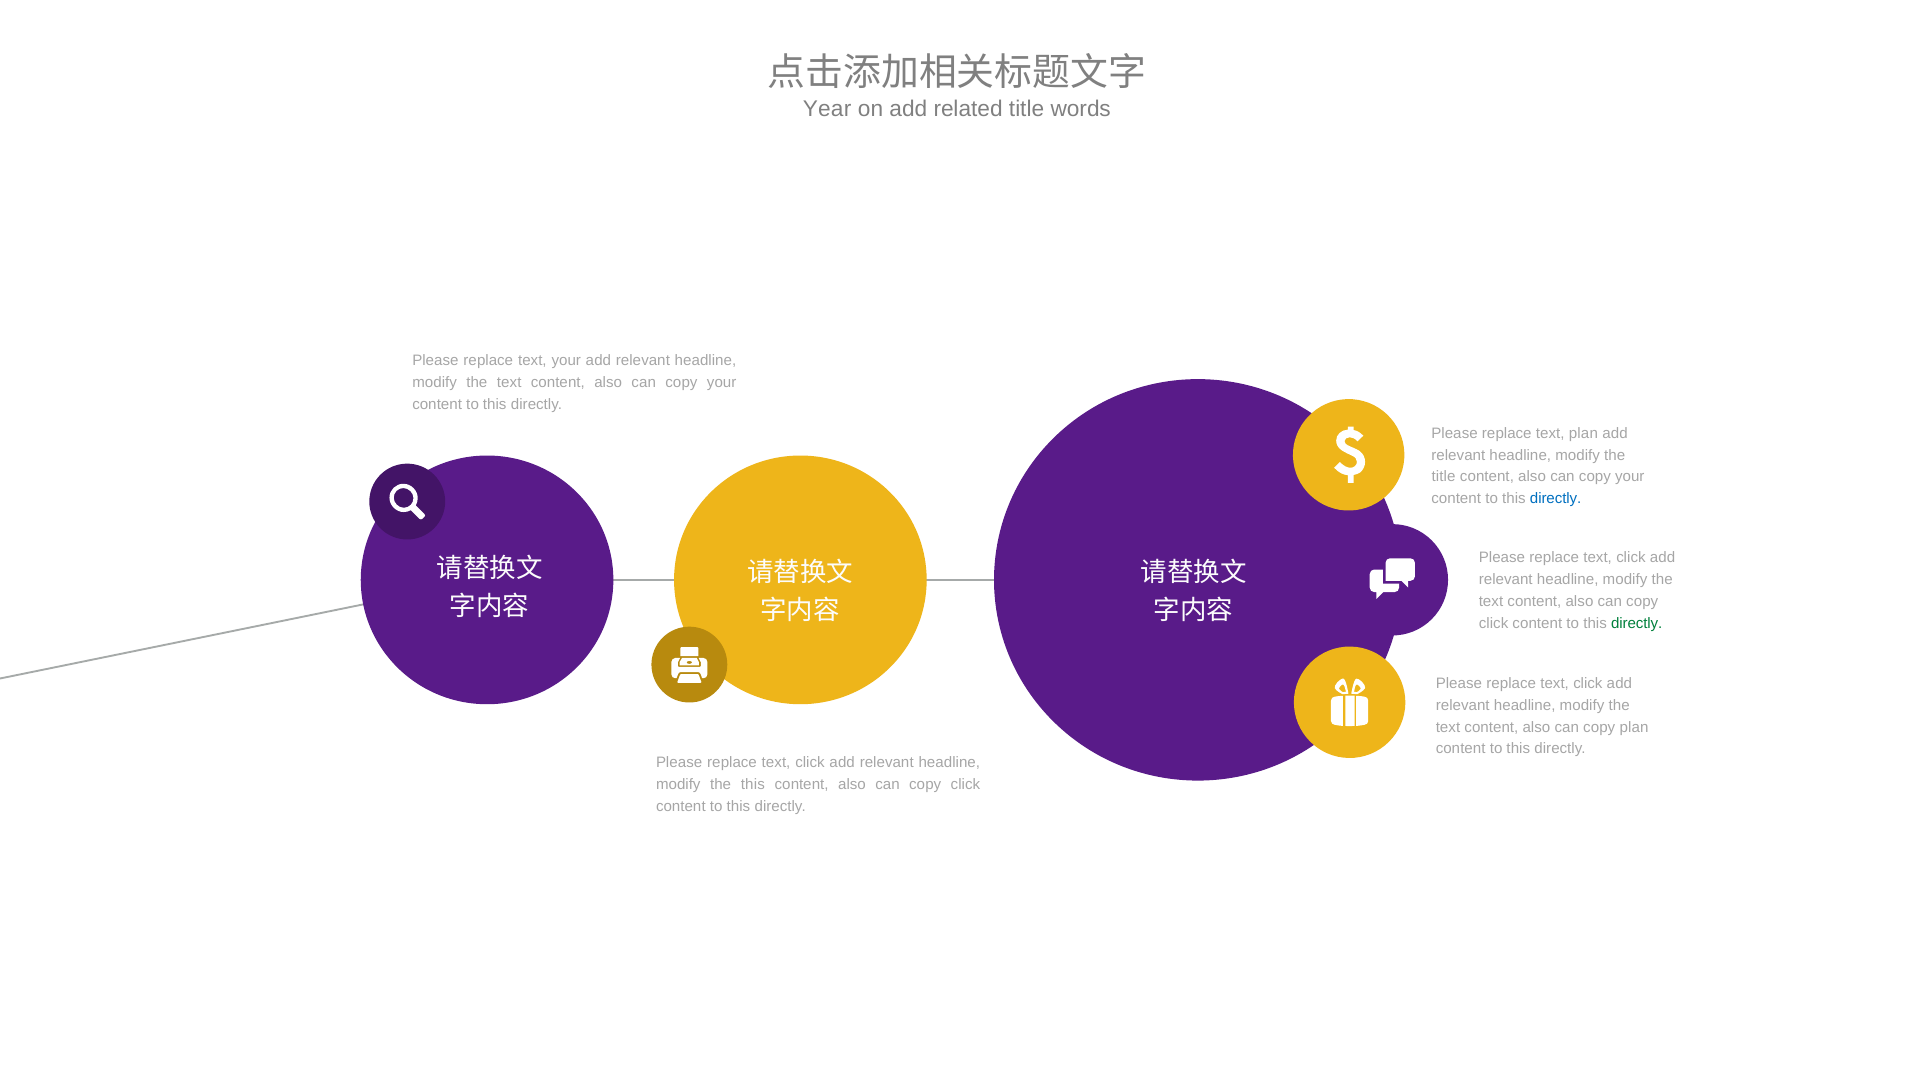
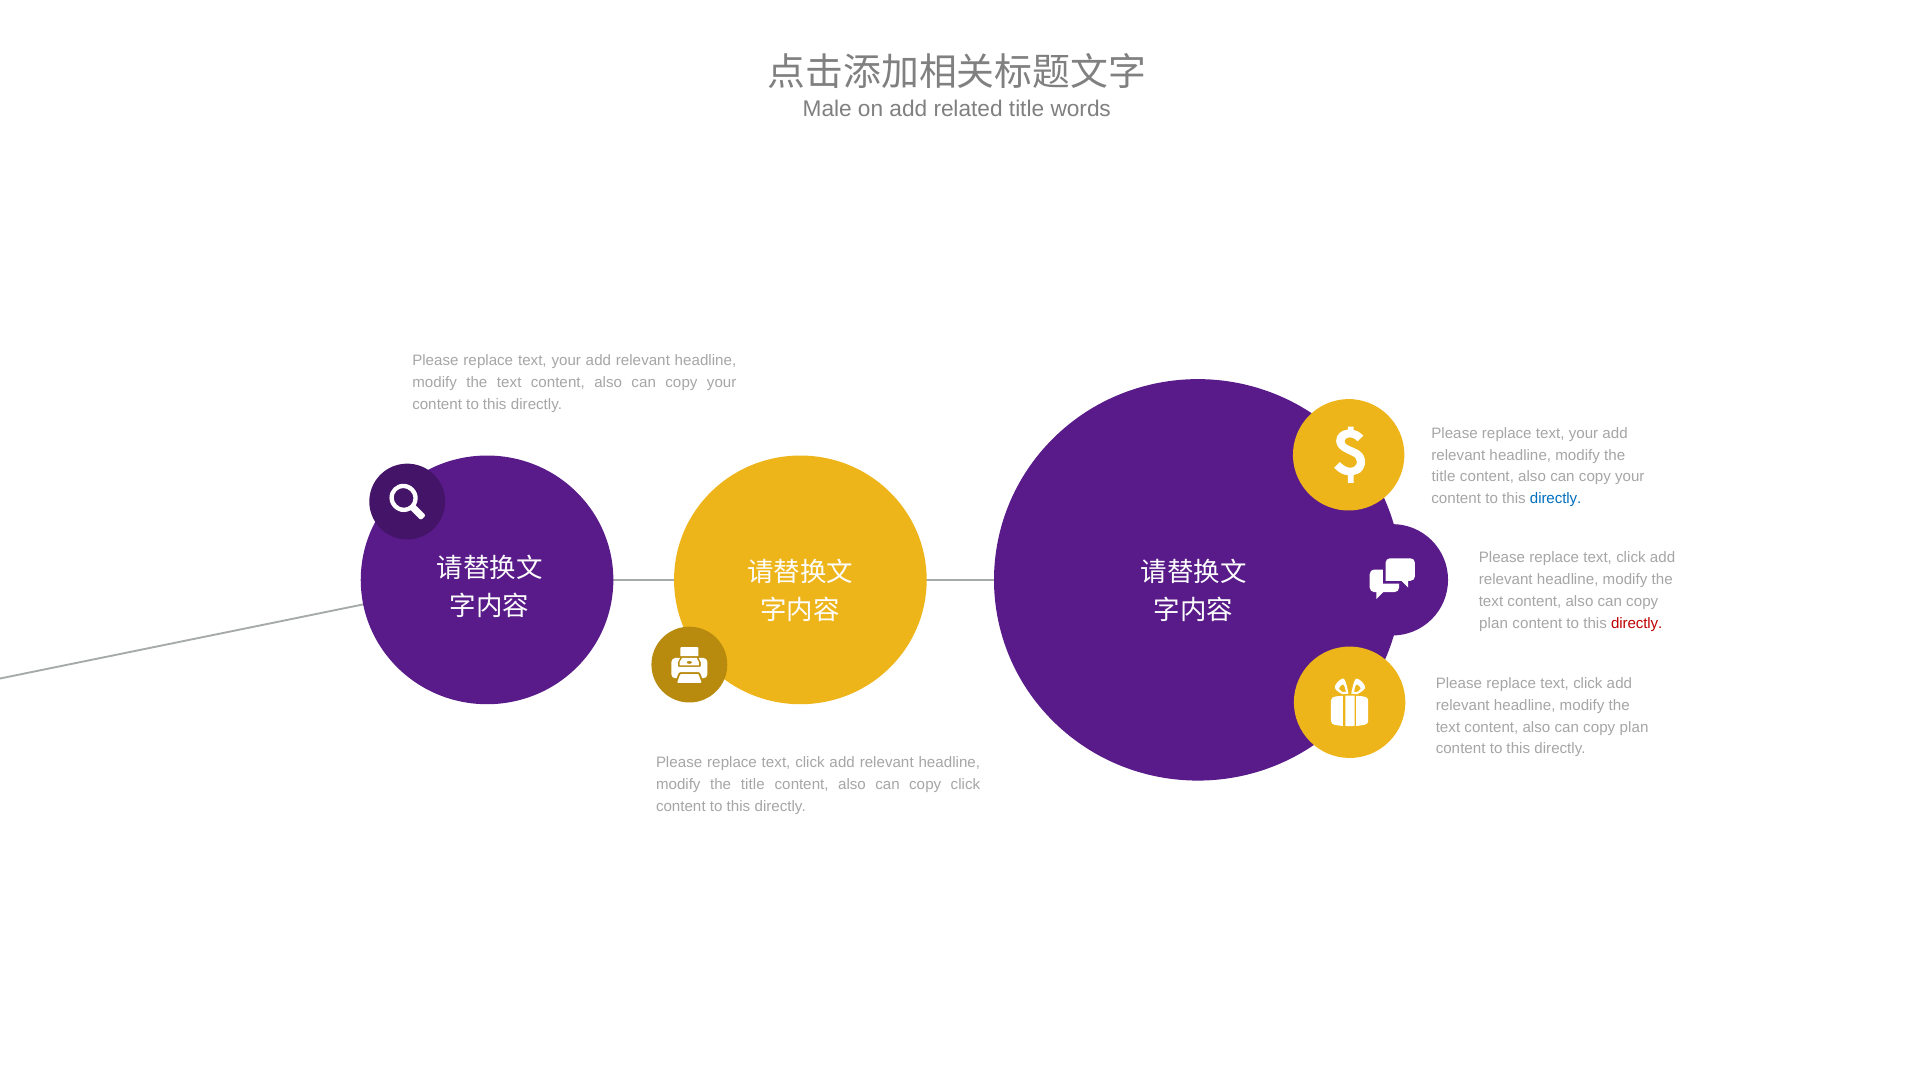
Year: Year -> Male (827, 109)
plan: plan -> your (1584, 434)
click: click -> plan (1494, 623)
directly colour: green -> red (1637, 623)
this: this -> title (753, 785)
